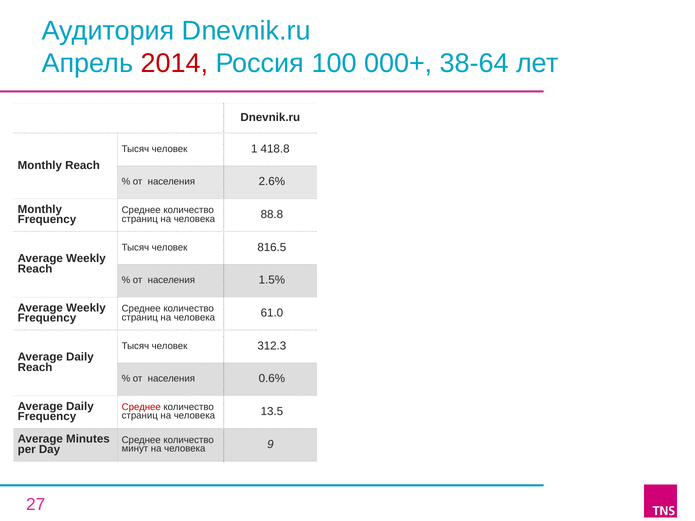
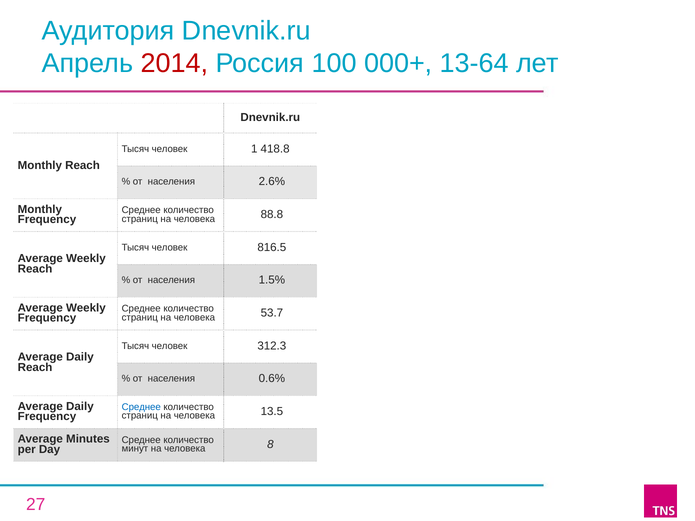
38-64: 38-64 -> 13-64 (474, 63)
61.0: 61.0 -> 53.7 (272, 313)
Среднее colour: red -> blue (141, 407)
9: 9 -> 8 (270, 444)
